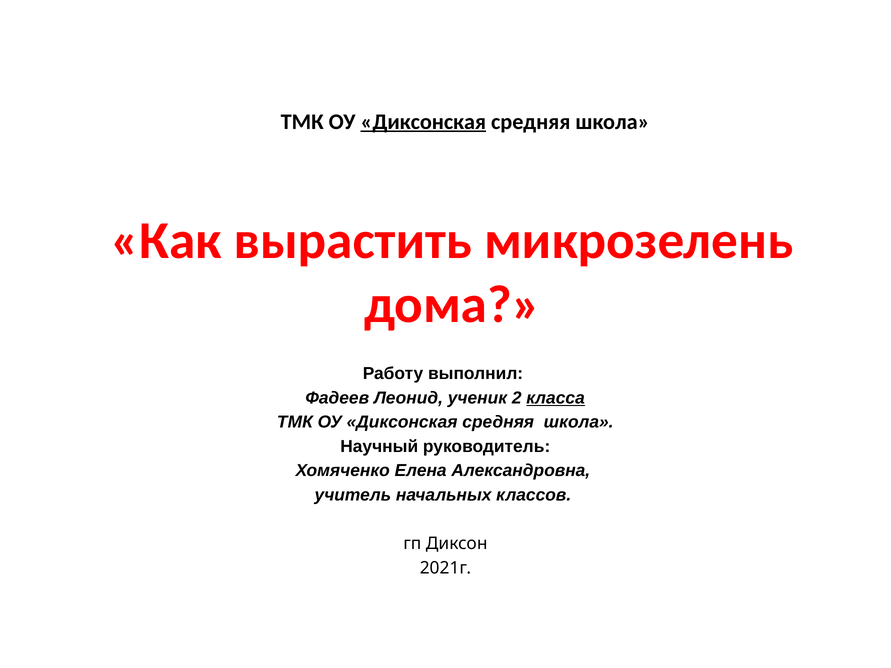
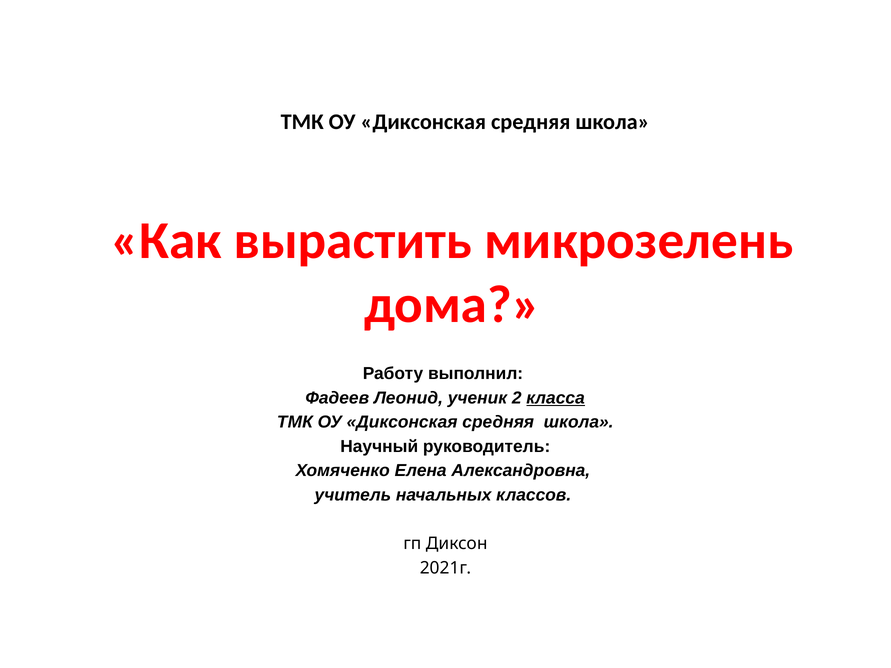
Диксонская underline: present -> none (423, 122)
